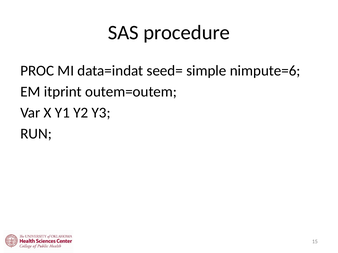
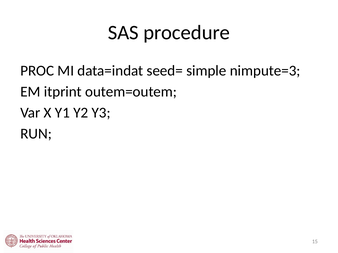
nimpute=6: nimpute=6 -> nimpute=3 (265, 71)
